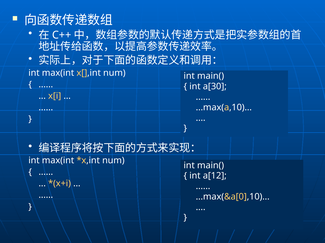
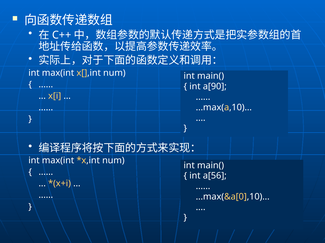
a[30: a[30 -> a[90 (215, 87)
a[12: a[12 -> a[56 (215, 176)
